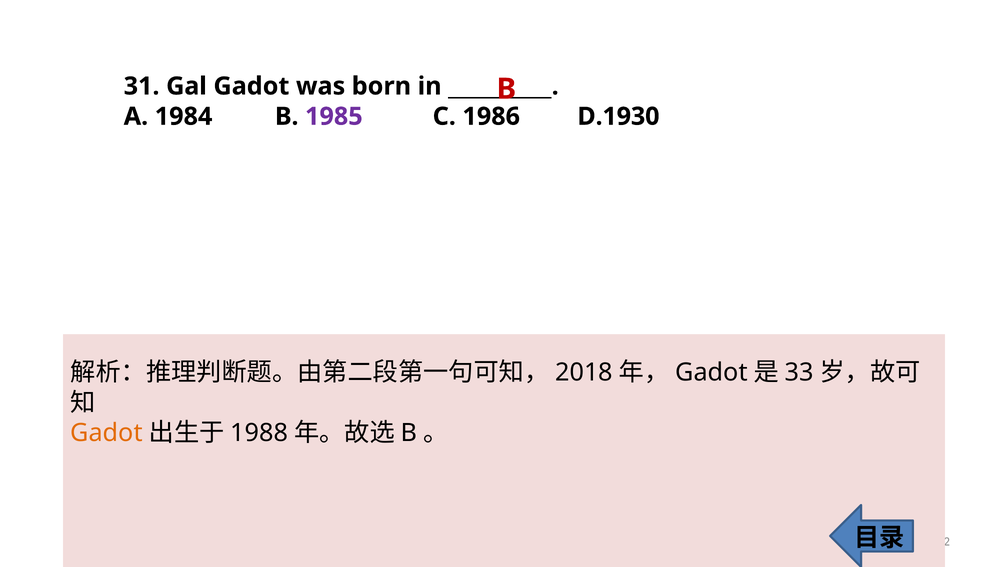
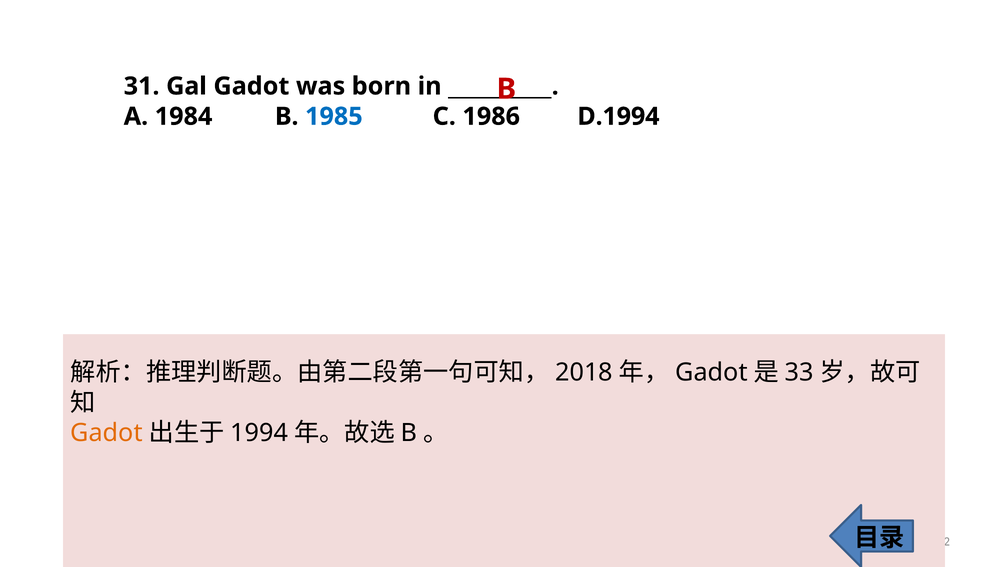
1985 colour: purple -> blue (334, 116)
D.1930: D.1930 -> D.1994 (618, 116)
1988: 1988 -> 1994 (259, 433)
